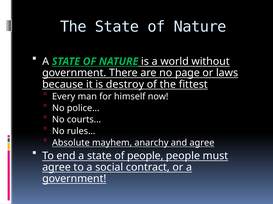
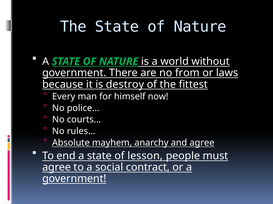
page: page -> from (187, 73)
of people: people -> lesson (145, 156)
